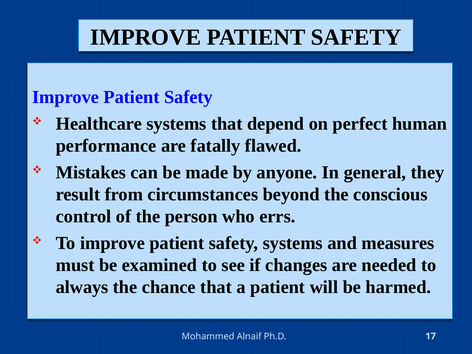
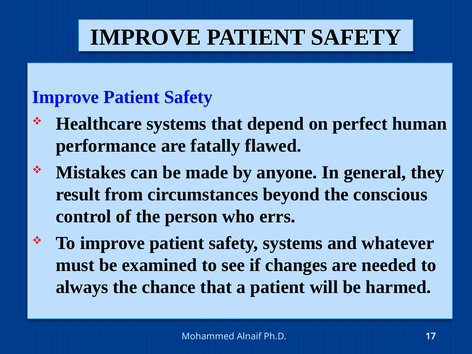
measures: measures -> whatever (398, 243)
